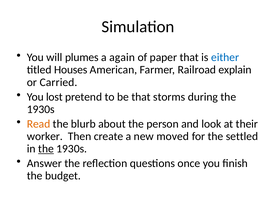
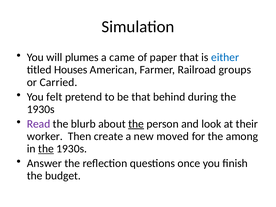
again: again -> came (122, 57)
explain: explain -> groups (235, 70)
lost: lost -> felt (54, 97)
storms: storms -> behind (169, 97)
Read colour: orange -> purple (39, 124)
the underline: none -> present (136, 124)
settled: settled -> among (242, 136)
